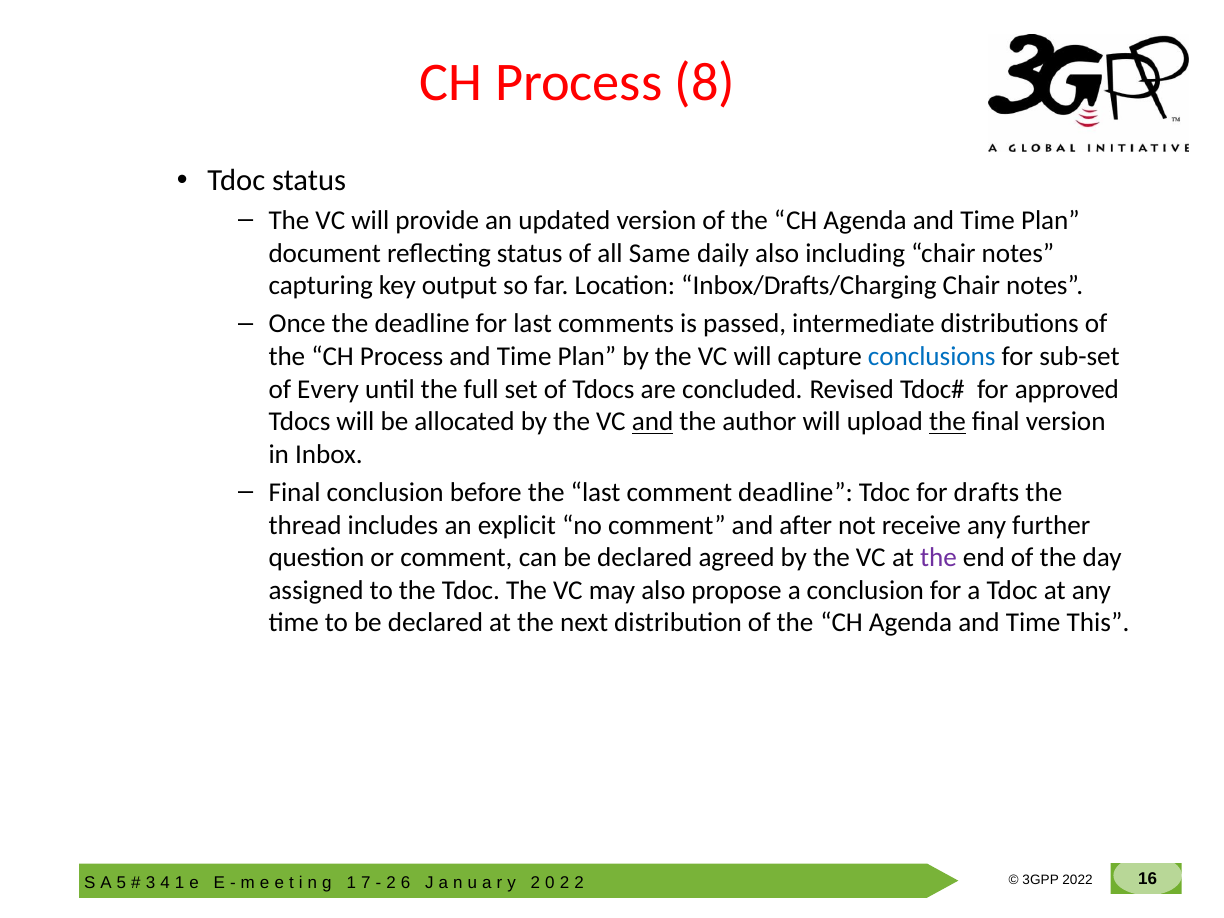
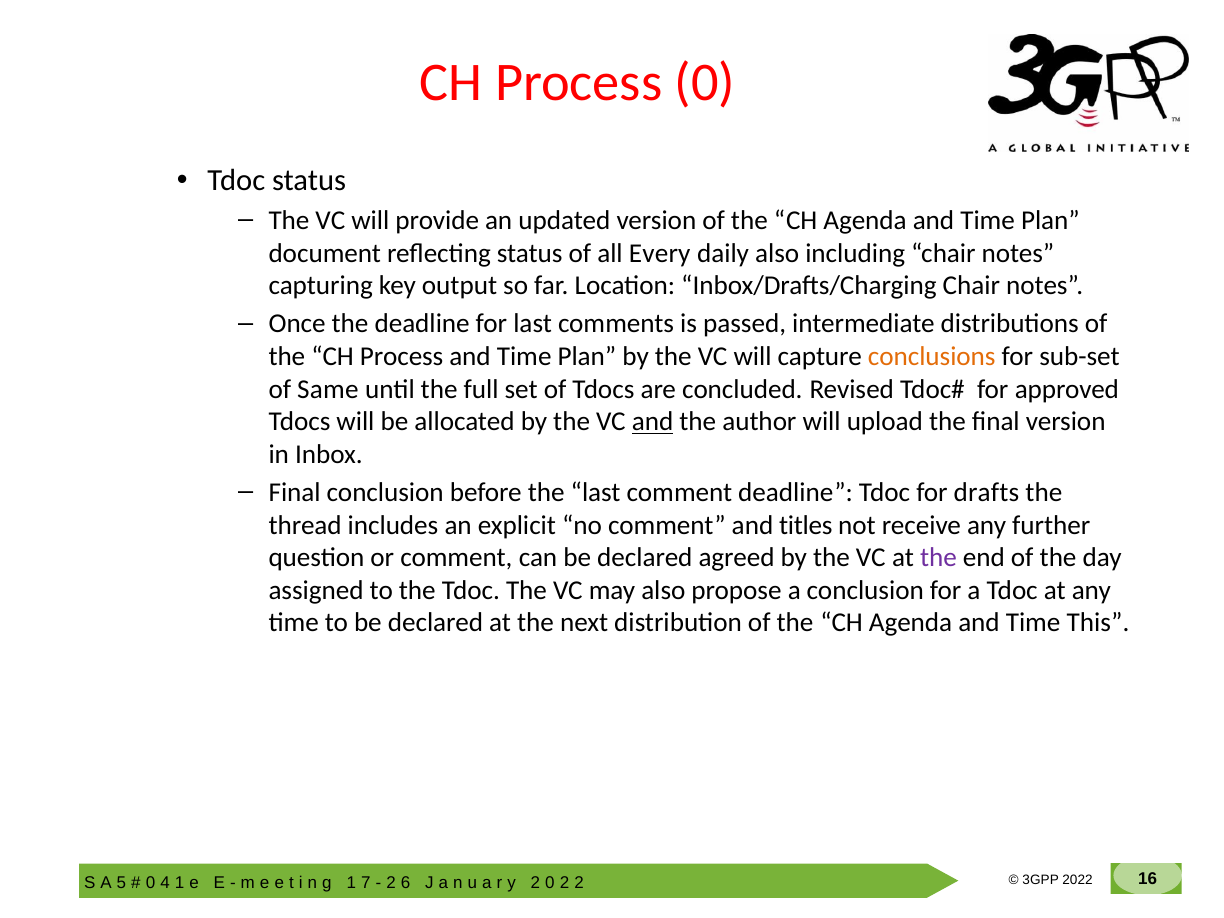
Process 8: 8 -> 0 (705, 83)
Same: Same -> Every (660, 253)
conclusions colour: blue -> orange (932, 357)
Every: Every -> Same (328, 389)
the underline: present -> none (947, 422)
after: after -> titles (806, 525)
3: 3 -> 0 (151, 883)
